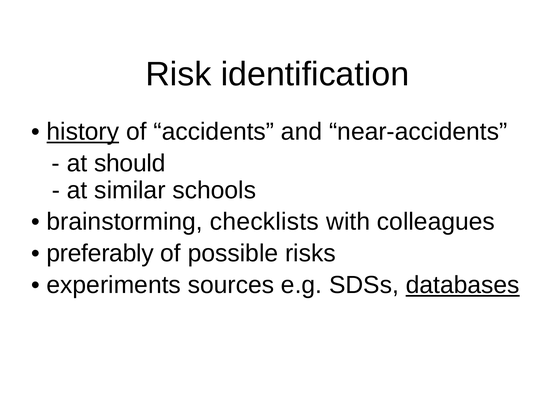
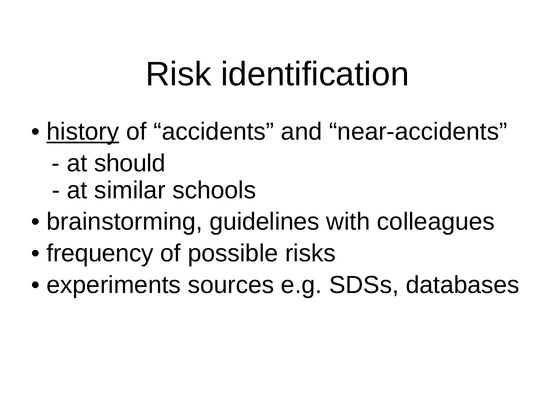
checklists: checklists -> guidelines (265, 221)
preferably: preferably -> frequency (100, 253)
databases underline: present -> none (463, 285)
